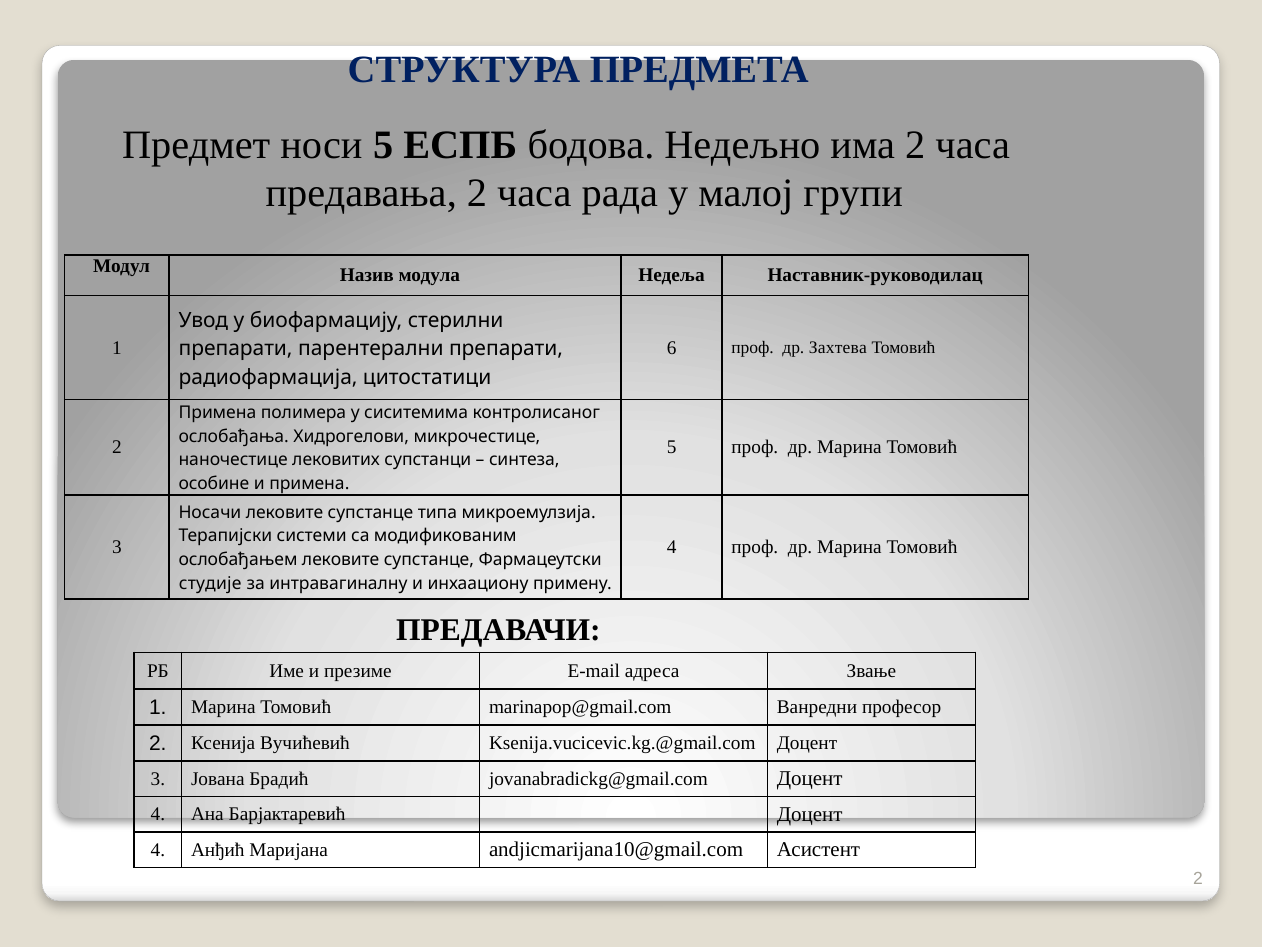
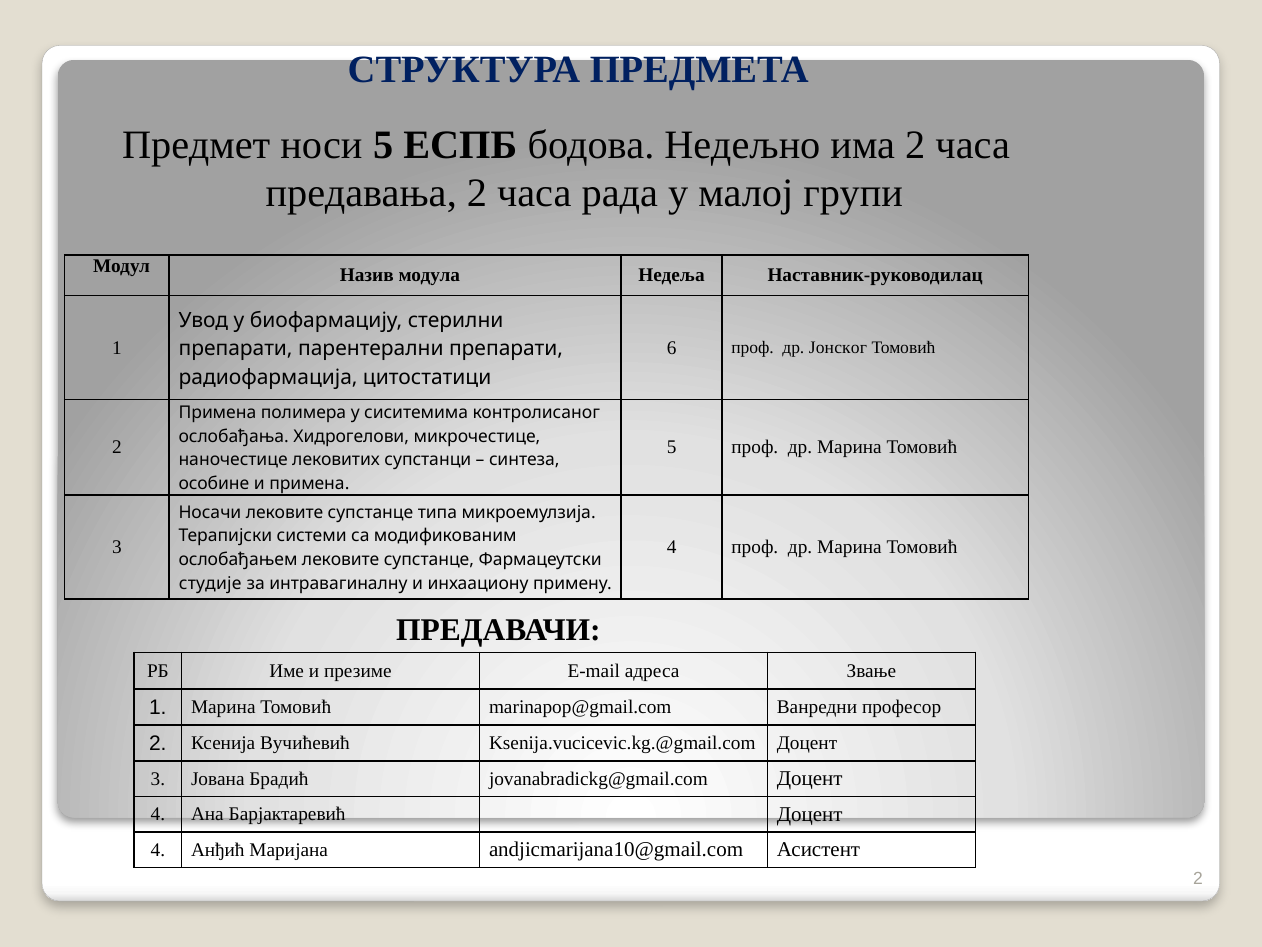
Захтева: Захтева -> Јонског (838, 347)
